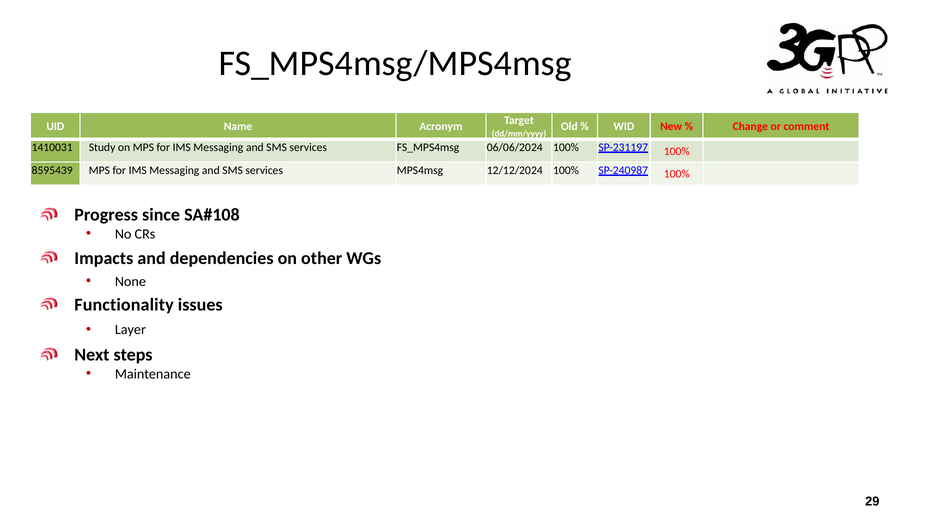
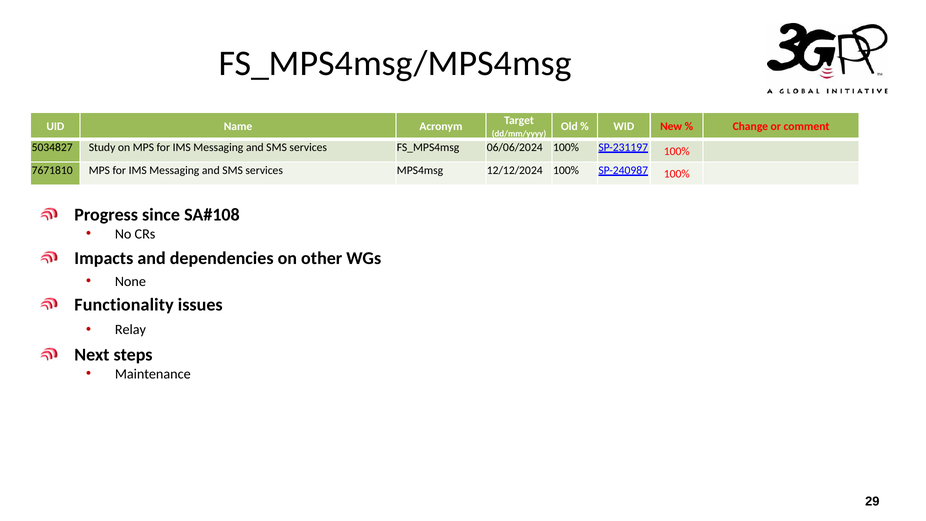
1410031: 1410031 -> 5034827 (52, 147)
8595439: 8595439 -> 7671810 (52, 170)
Layer: Layer -> Relay (130, 330)
